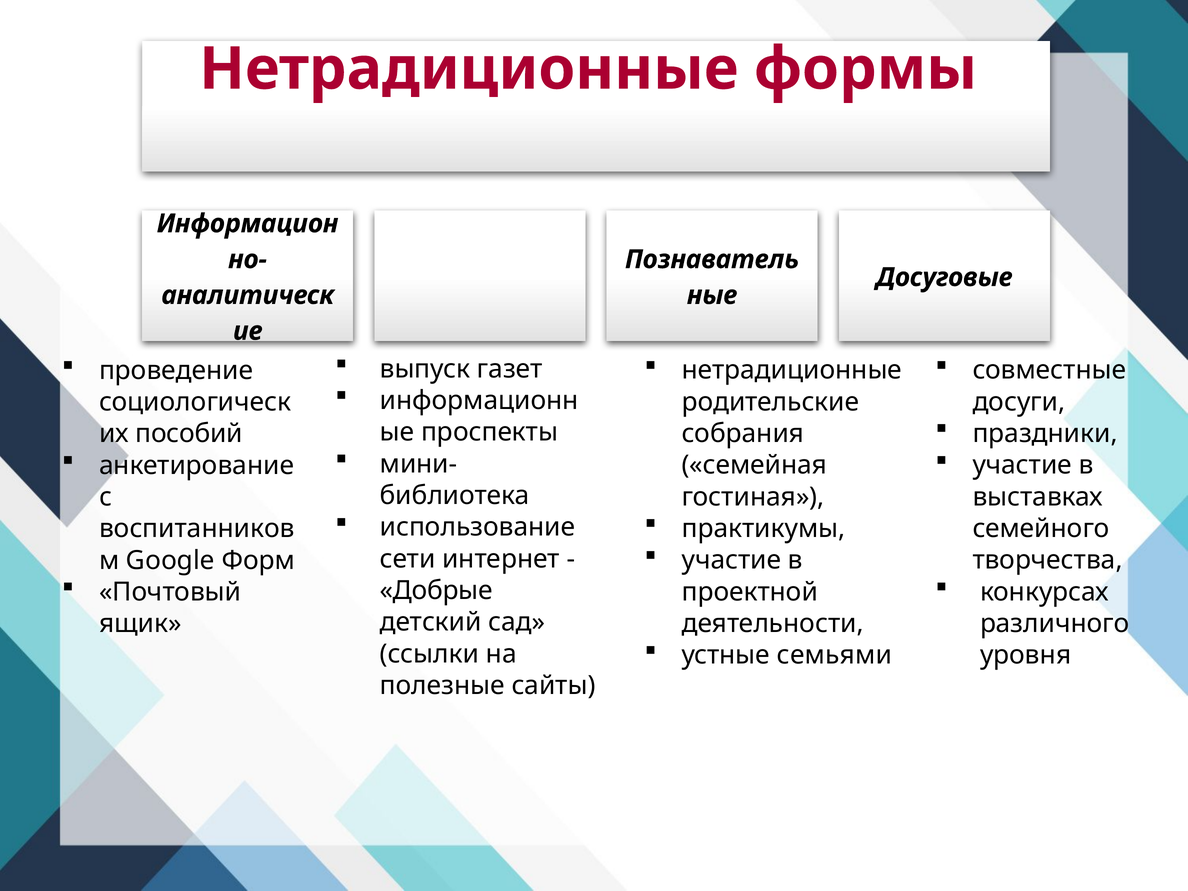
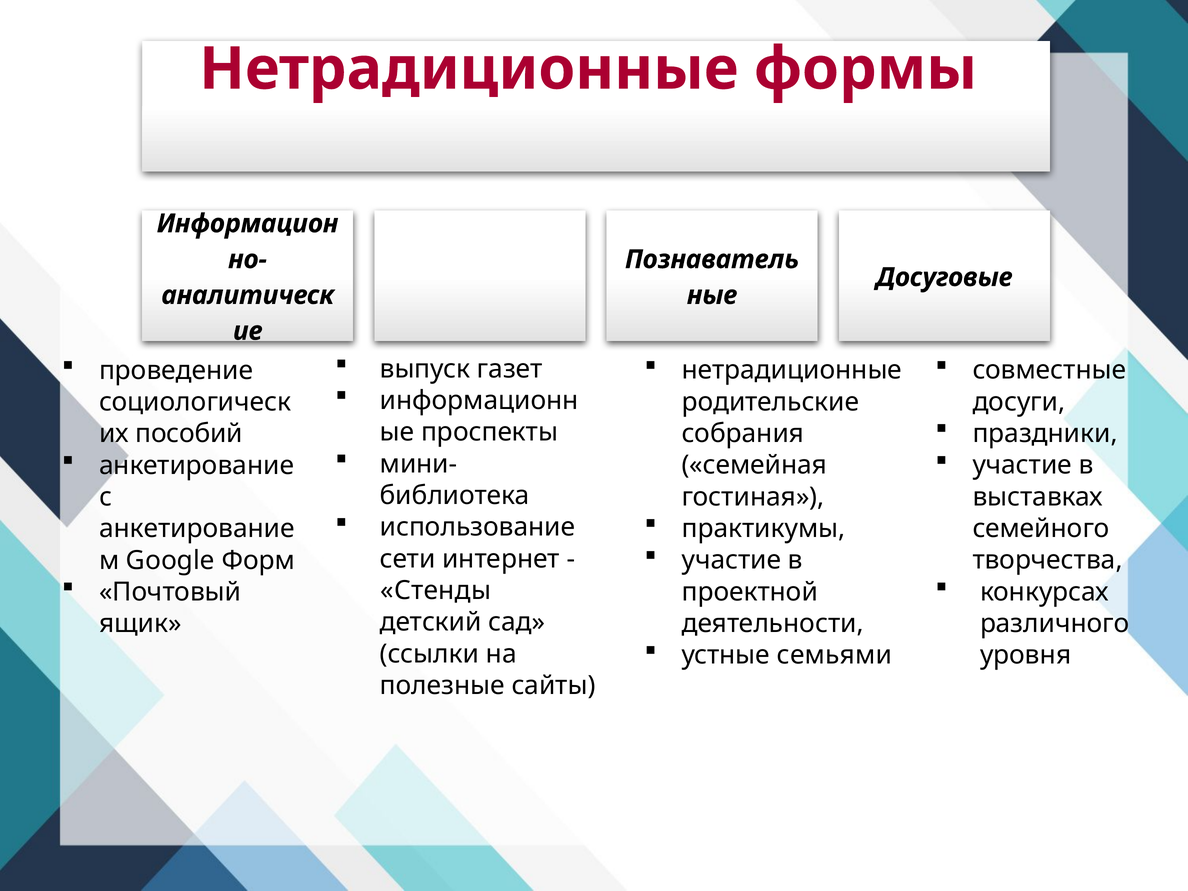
воспитанников: воспитанников -> анкетирование (197, 529)
Добрые: Добрые -> Стенды (436, 591)
